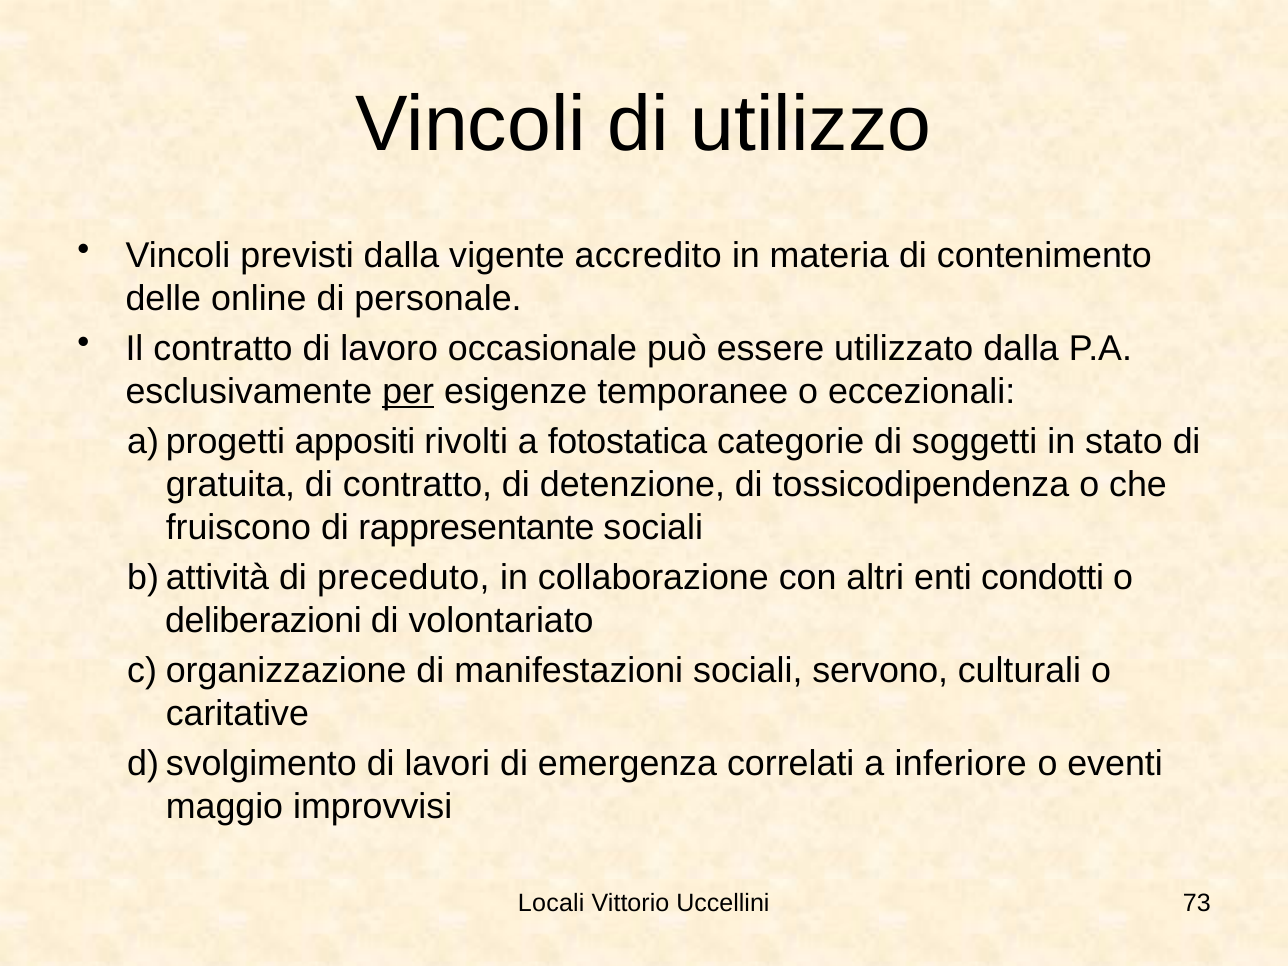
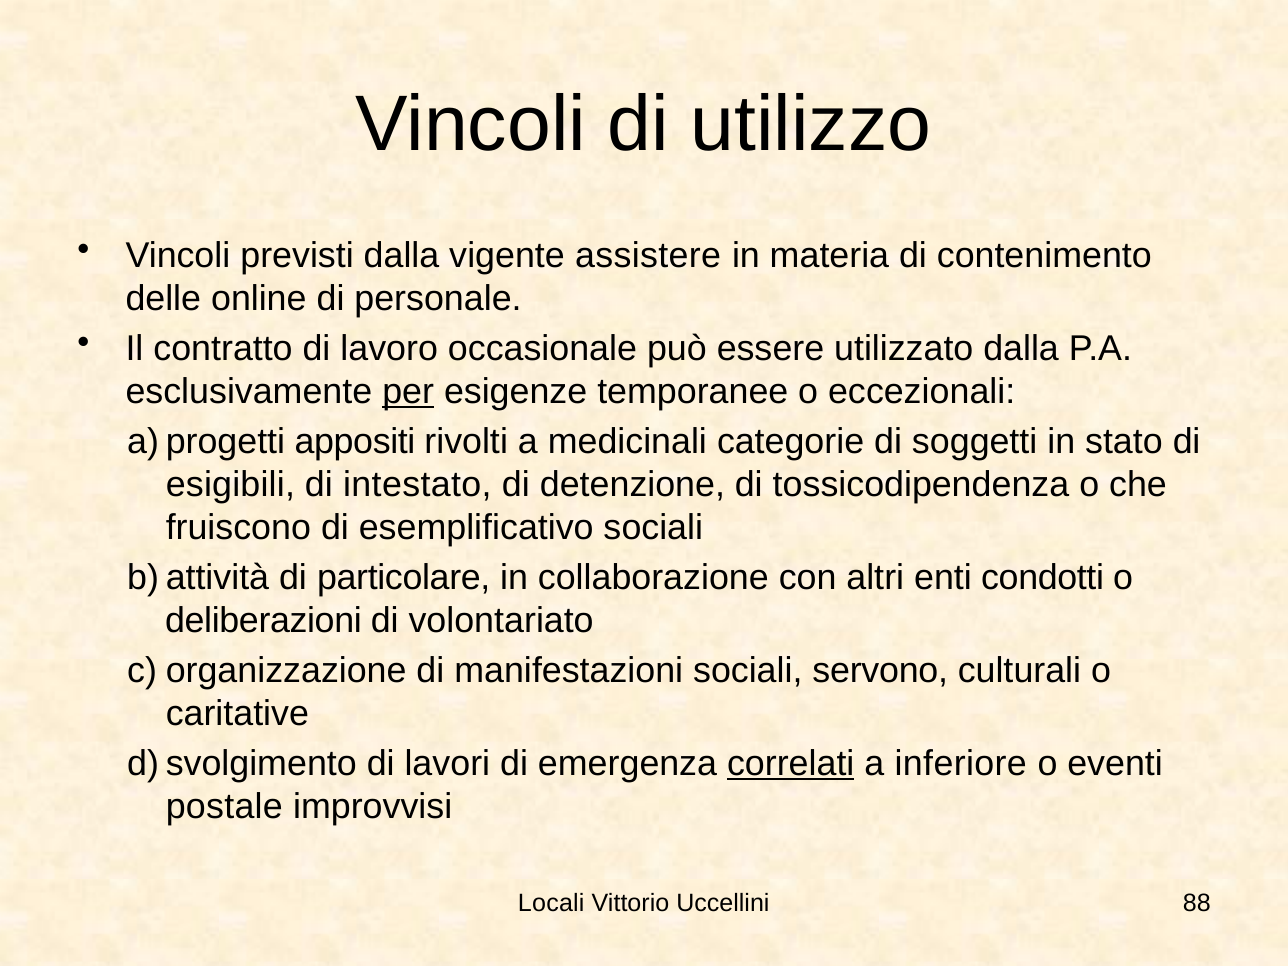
accredito: accredito -> assistere (648, 256)
fotostatica: fotostatica -> medicinali (627, 442)
gratuita: gratuita -> esigibili (230, 485)
di contratto: contratto -> intestato (417, 485)
rappresentante: rappresentante -> esemplificativo (476, 528)
preceduto: preceduto -> particolare (404, 578)
correlati underline: none -> present (791, 764)
maggio: maggio -> postale (224, 807)
73: 73 -> 88 (1197, 903)
